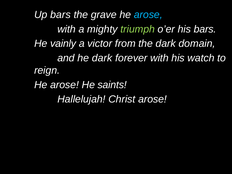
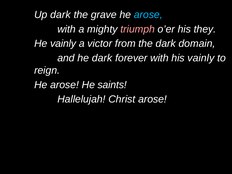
Up bars: bars -> dark (60, 15)
triumph colour: light green -> pink (138, 29)
his bars: bars -> they (205, 29)
his watch: watch -> vainly (201, 58)
